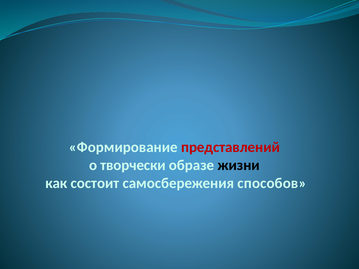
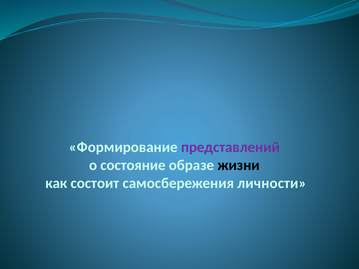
представлений colour: red -> purple (230, 147)
творчески: творчески -> состояние (133, 165)
способов: способов -> личности (272, 183)
